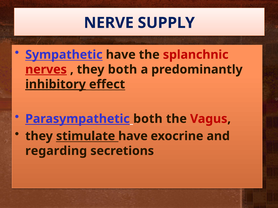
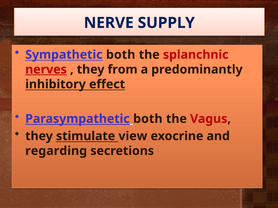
Sympathetic have: have -> both (121, 55)
they both: both -> from (123, 70)
inhibitory underline: present -> none (56, 84)
stimulate have: have -> view (133, 136)
